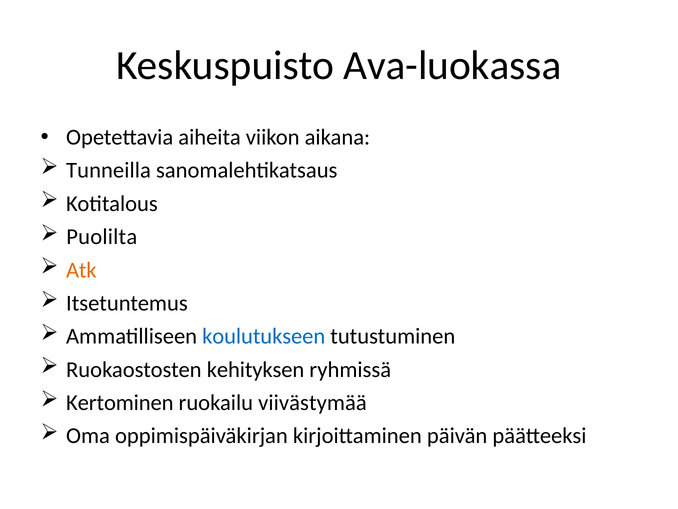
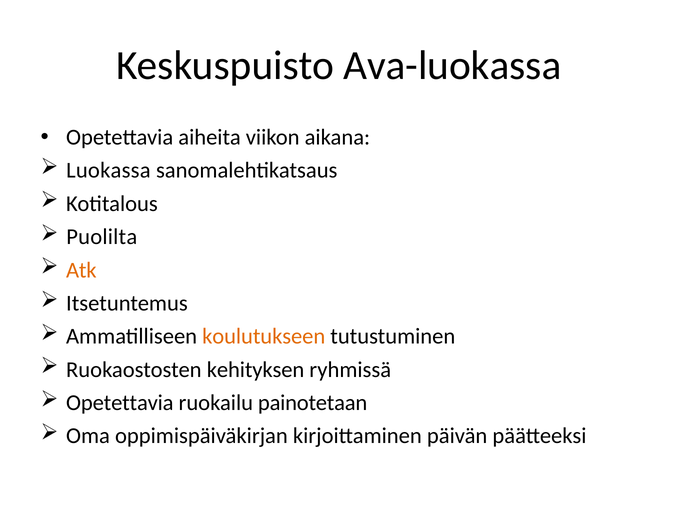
Tunneilla: Tunneilla -> Luokassa (108, 170)
koulutukseen colour: blue -> orange (264, 336)
Kertominen: Kertominen -> Opetettavia (120, 402)
viivästymää: viivästymää -> painotetaan (313, 402)
